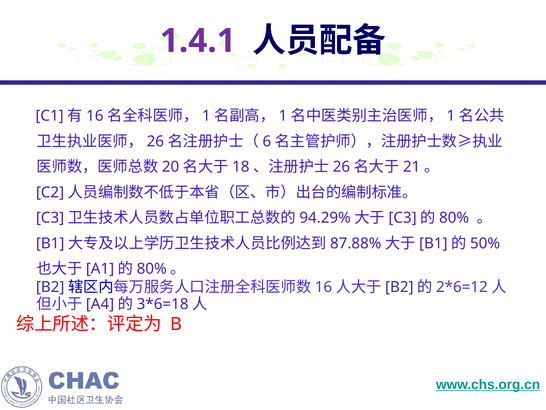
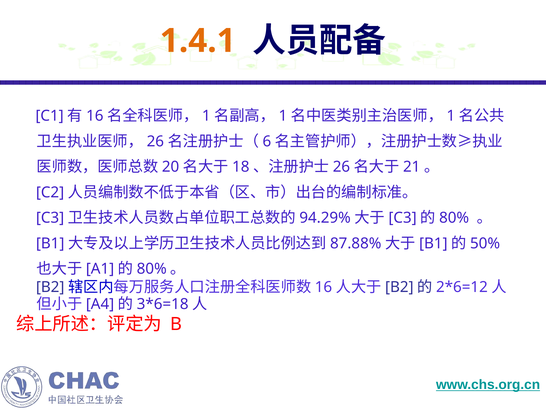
1.4.1 colour: purple -> orange (198, 41)
